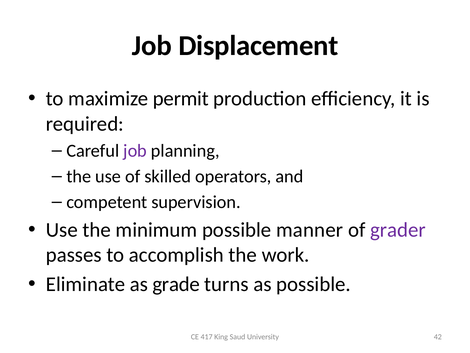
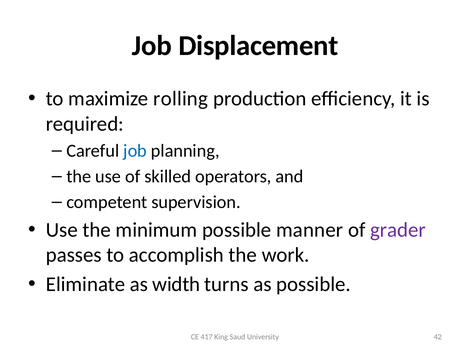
permit: permit -> rolling (181, 99)
job colour: purple -> blue (135, 151)
grade: grade -> width (176, 284)
